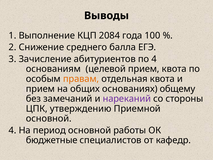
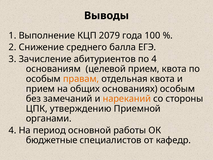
2084: 2084 -> 2079 (109, 35)
основаниях общему: общему -> особым (177, 89)
нареканий colour: purple -> orange (127, 99)
основной: основной -> органами (49, 118)
